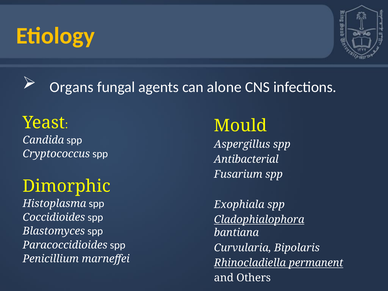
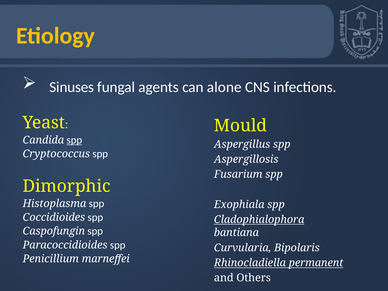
Organs: Organs -> Sinuses (72, 87)
spp underline: none -> present (74, 140)
Antibacterial: Antibacterial -> Aspergillosis (246, 159)
Blastomyces: Blastomyces -> Caspofungin (54, 231)
